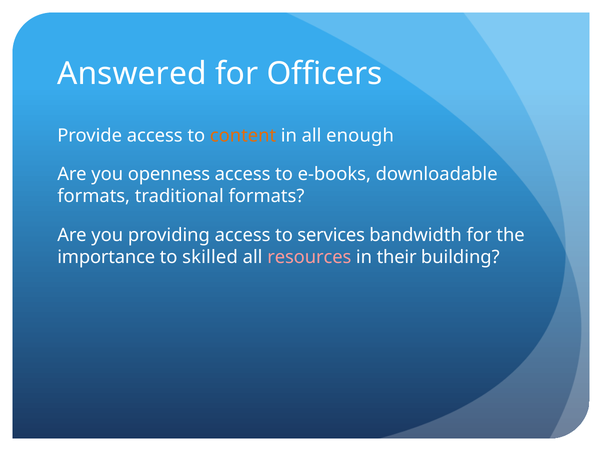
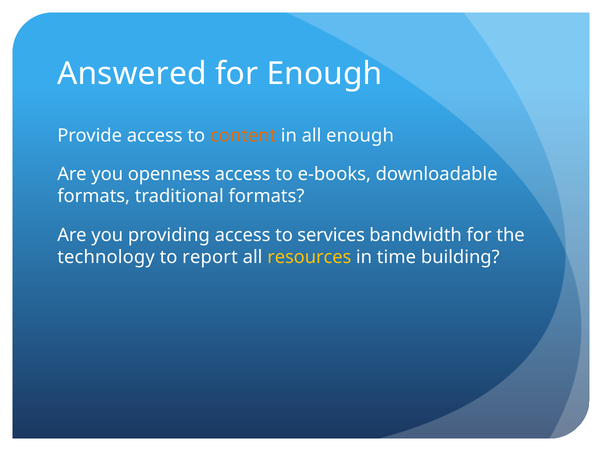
for Officers: Officers -> Enough (325, 74)
importance: importance -> technology (106, 257)
skilled: skilled -> report (210, 257)
resources colour: pink -> yellow (309, 257)
their: their -> time (396, 257)
